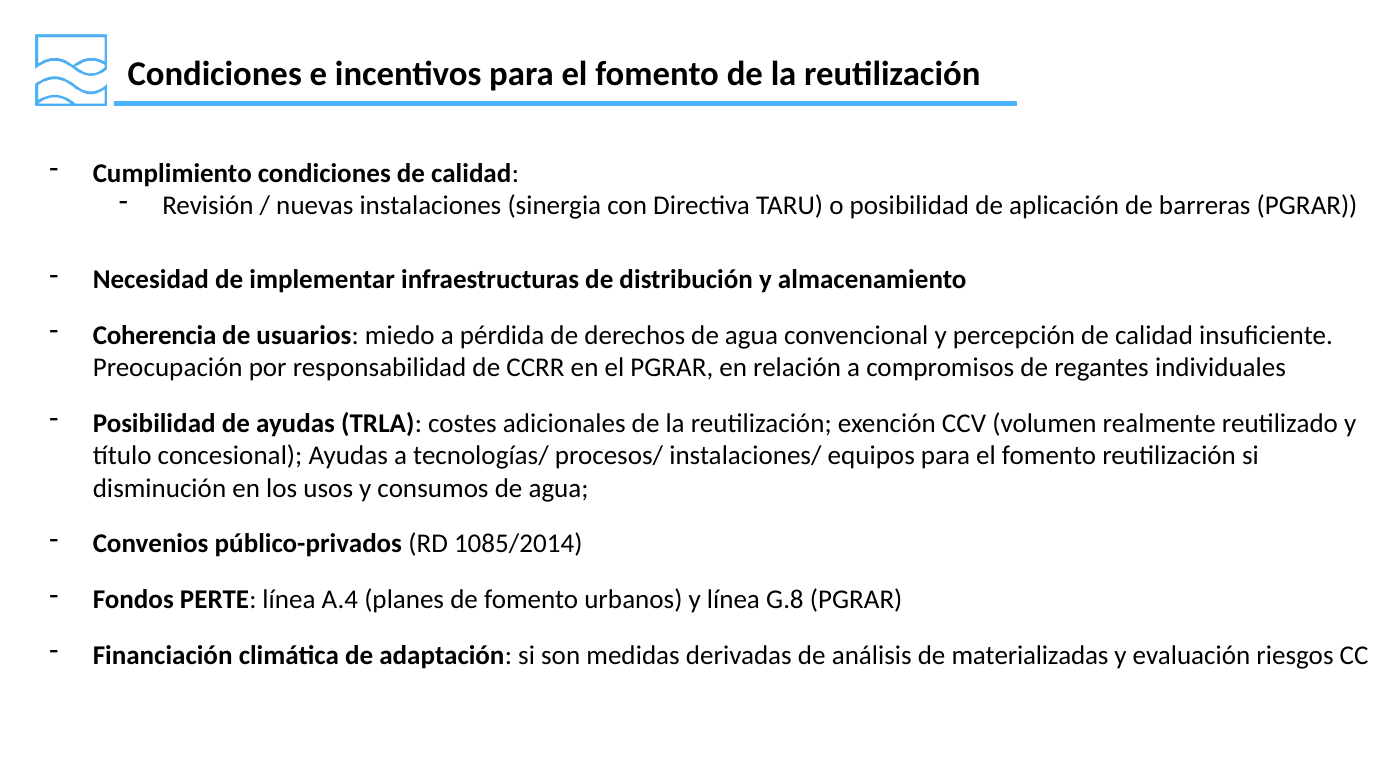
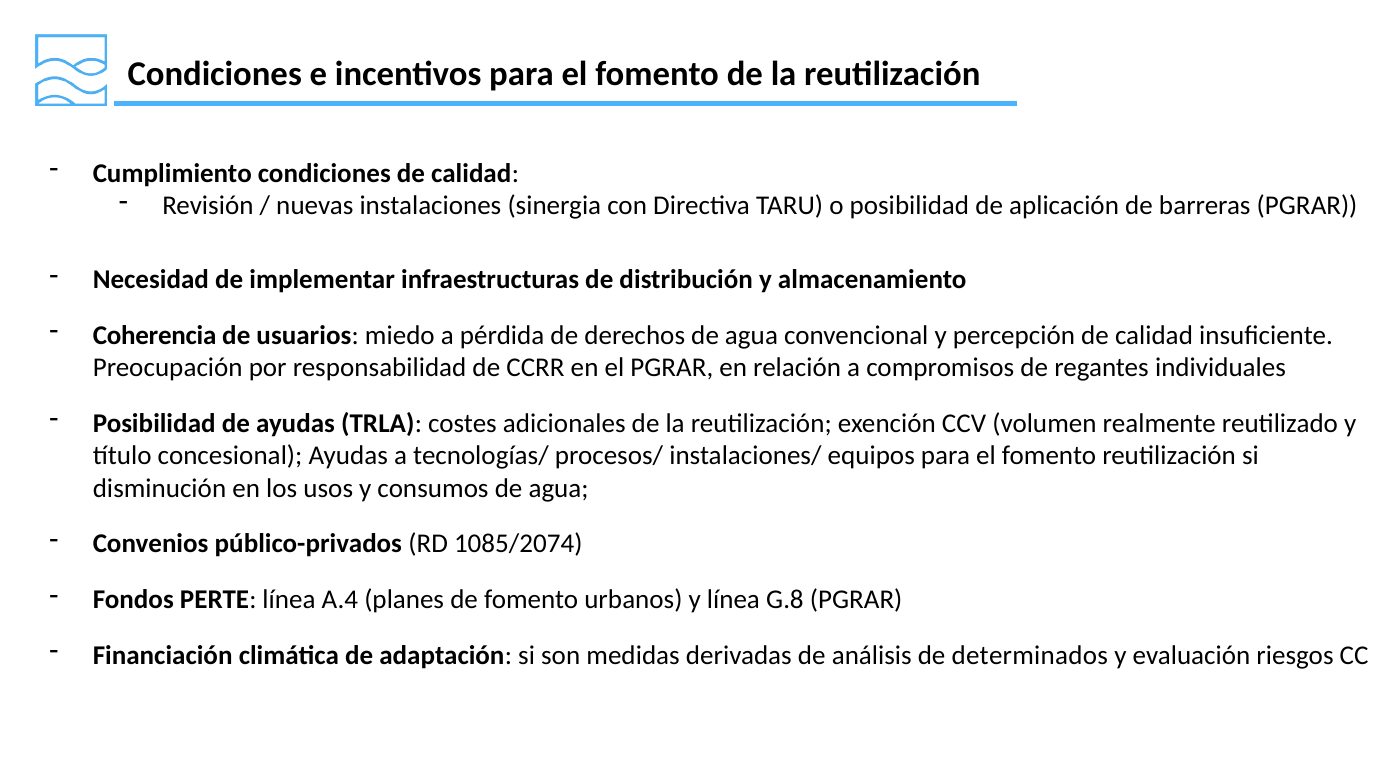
1085/2014: 1085/2014 -> 1085/2074 (518, 544)
materializadas: materializadas -> determinados (1030, 655)
